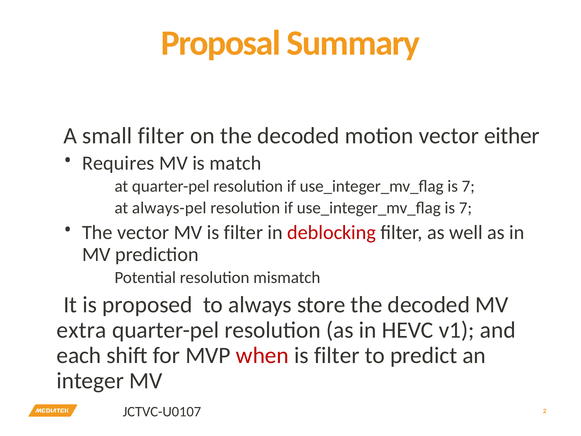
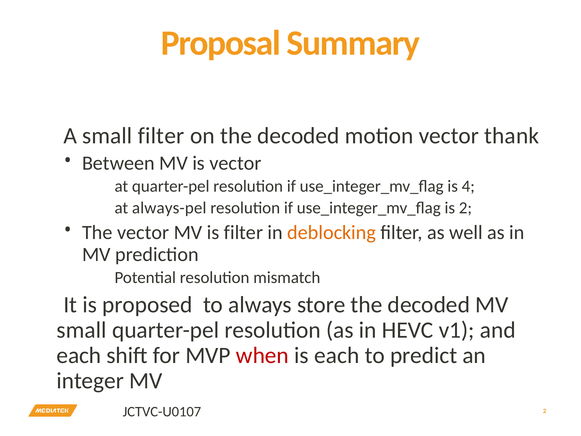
either: either -> thank (512, 136)
Requires: Requires -> Between (118, 163)
is match: match -> vector (235, 163)
7: 7 -> 4 (468, 186)
7: 7 -> 2 (465, 208)
deblocking colour: red -> orange (332, 232)
extra: extra -> small (82, 330)
filter: filter -> each (337, 355)
